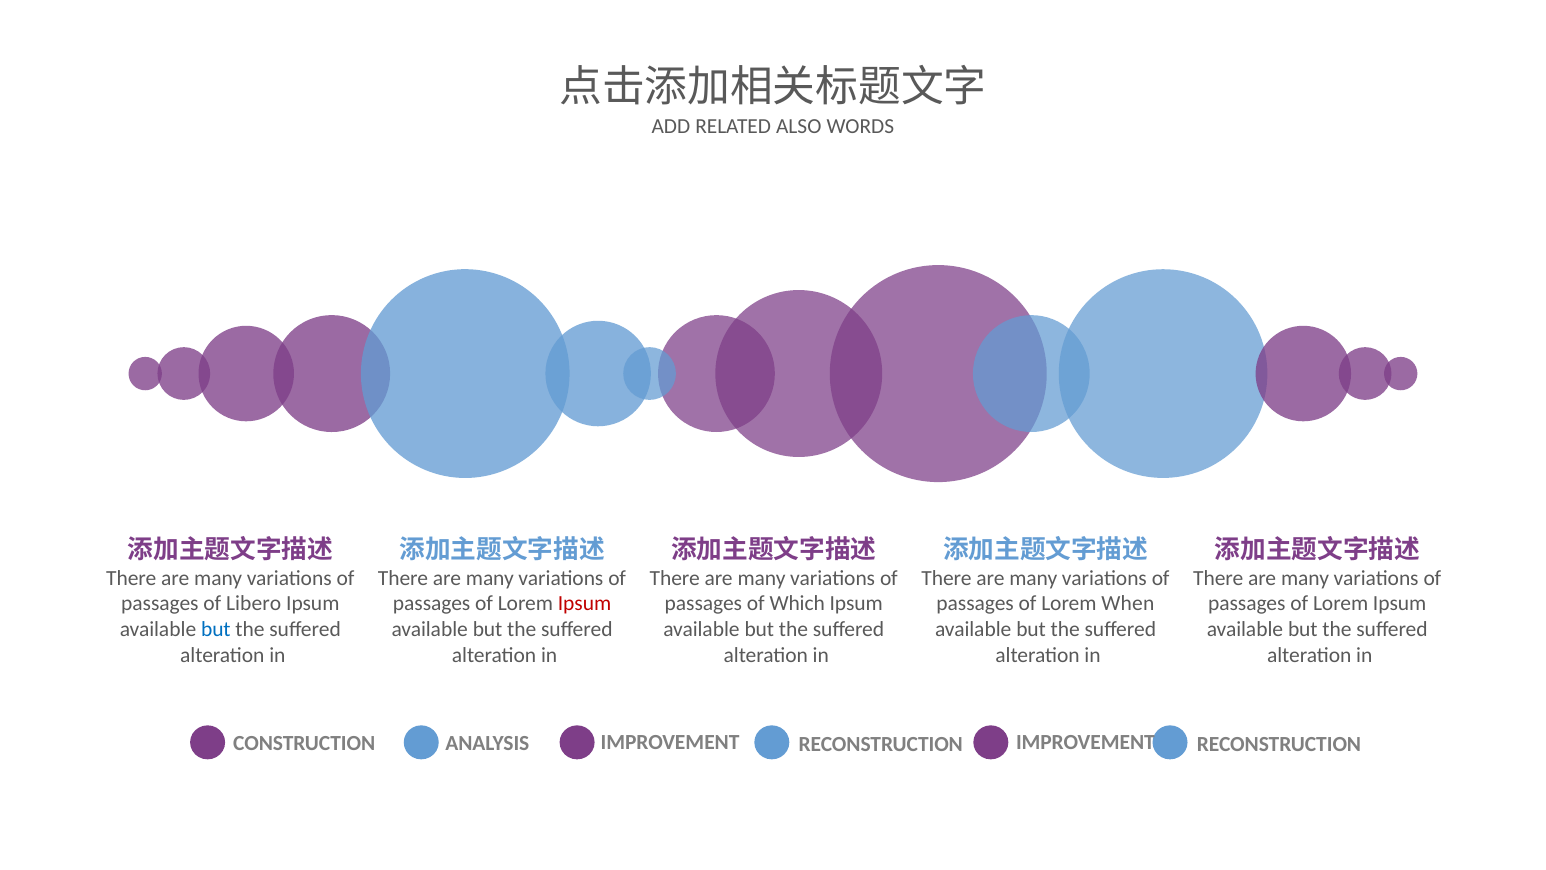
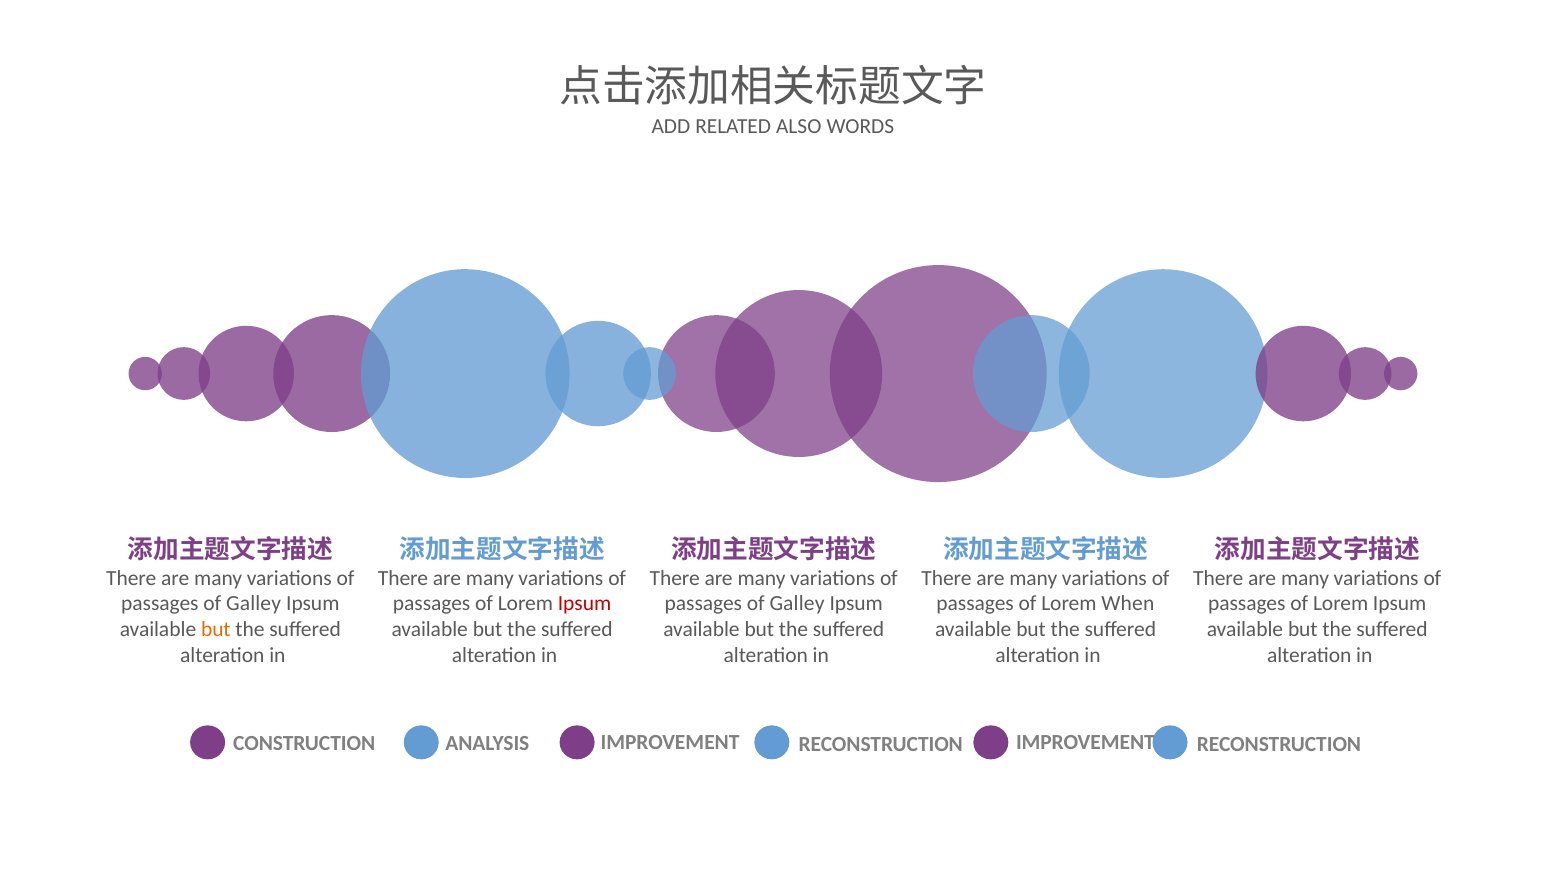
Libero: Libero -> Galley (254, 604)
Which: Which -> Galley (797, 604)
but colour: blue -> orange (216, 629)
